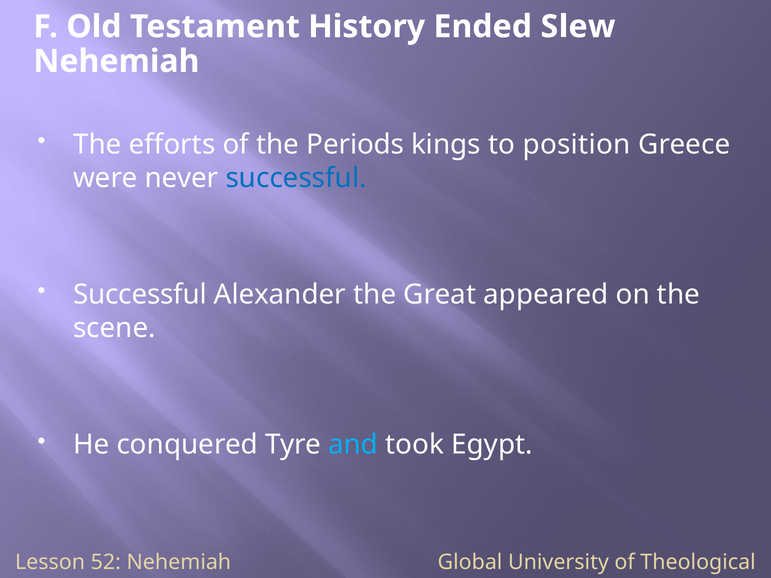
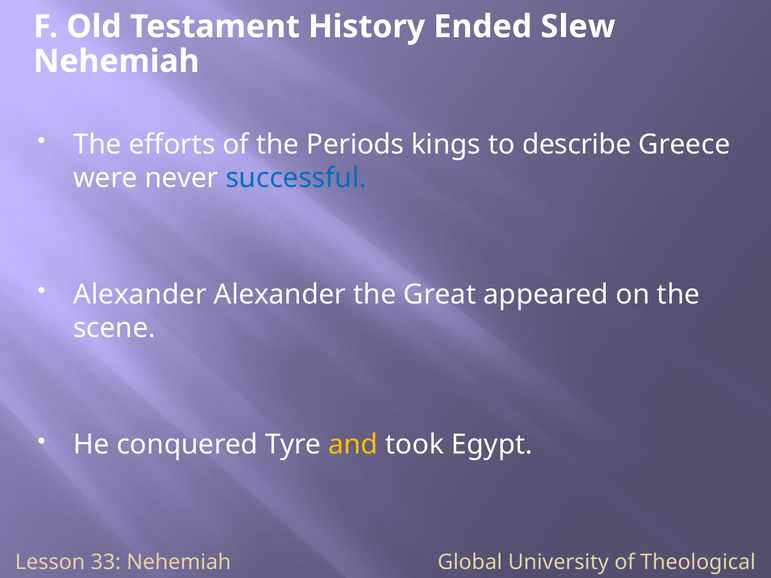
position: position -> describe (577, 145)
Successful: Successful -> Alexander (140, 295)
and colour: light blue -> yellow (353, 445)
52: 52 -> 33 (106, 563)
